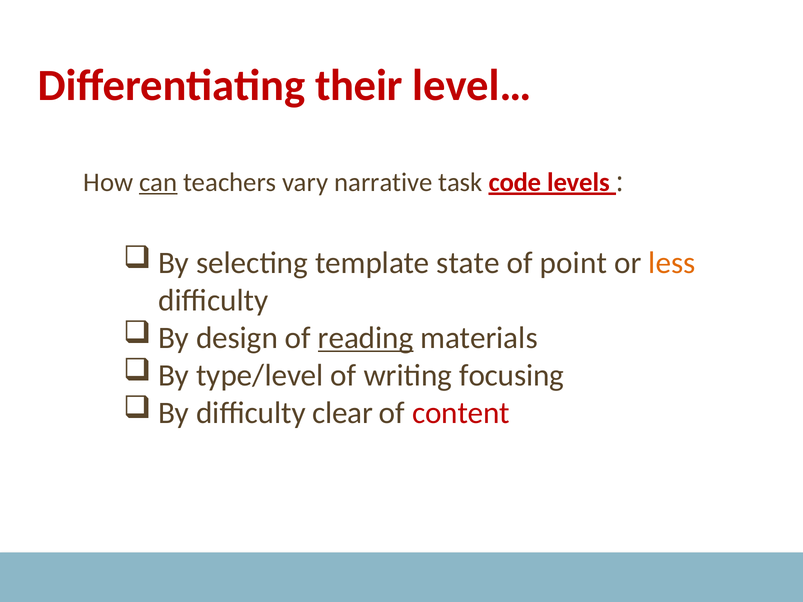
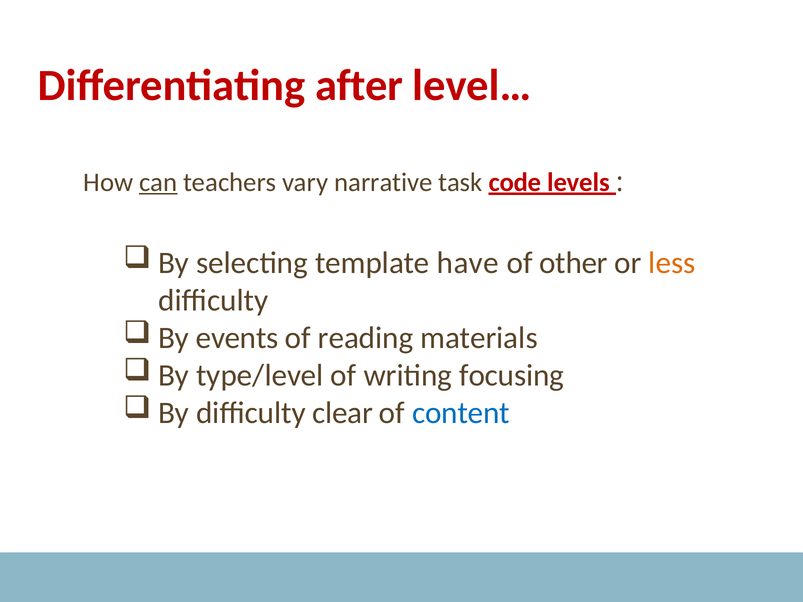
their: their -> after (359, 85)
state: state -> have (468, 263)
point: point -> other (574, 263)
design: design -> events (237, 338)
reading underline: present -> none (366, 338)
content colour: red -> blue (461, 413)
